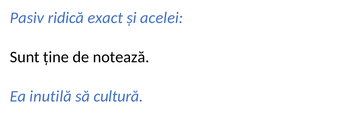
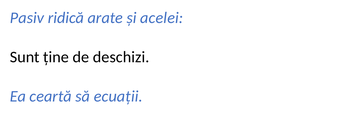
exact: exact -> arate (105, 18)
notează: notează -> deschizi (121, 57)
inutilă: inutilă -> ceartă (51, 97)
cultură: cultură -> ecuații (118, 97)
